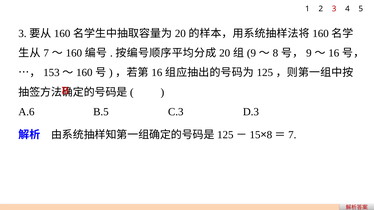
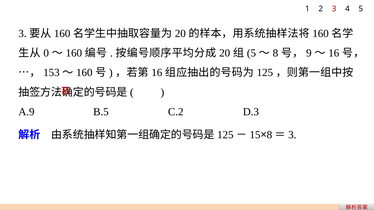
7: 7 -> 0 (46, 53)
9: 9 -> 5 (251, 53)
A.6: A.6 -> A.9 (26, 112)
C.3: C.3 -> C.2 (176, 112)
7: 7 -> 3 (292, 135)
